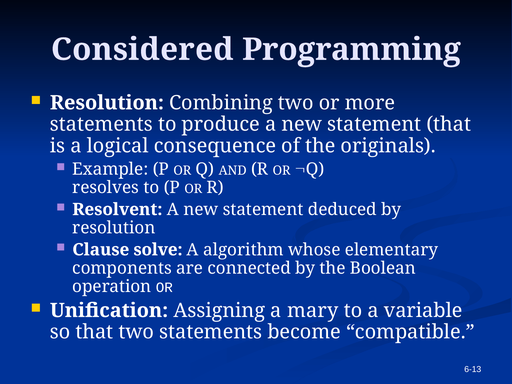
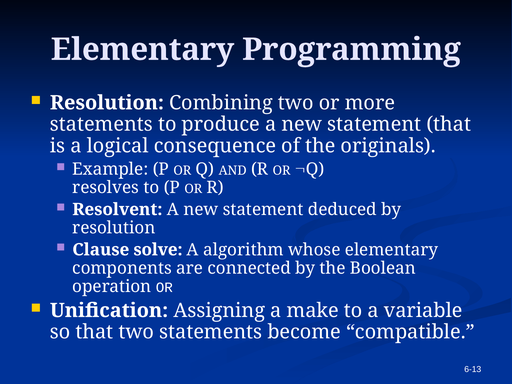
Considered: Considered -> Elementary (143, 50)
mary: mary -> make (313, 311)
